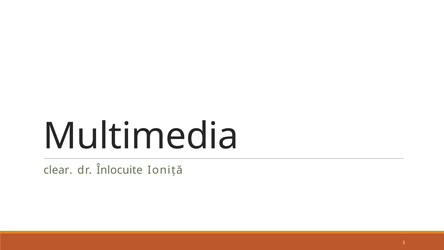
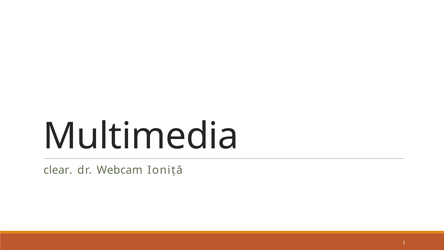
Înlocuite: Înlocuite -> Webcam (120, 170)
